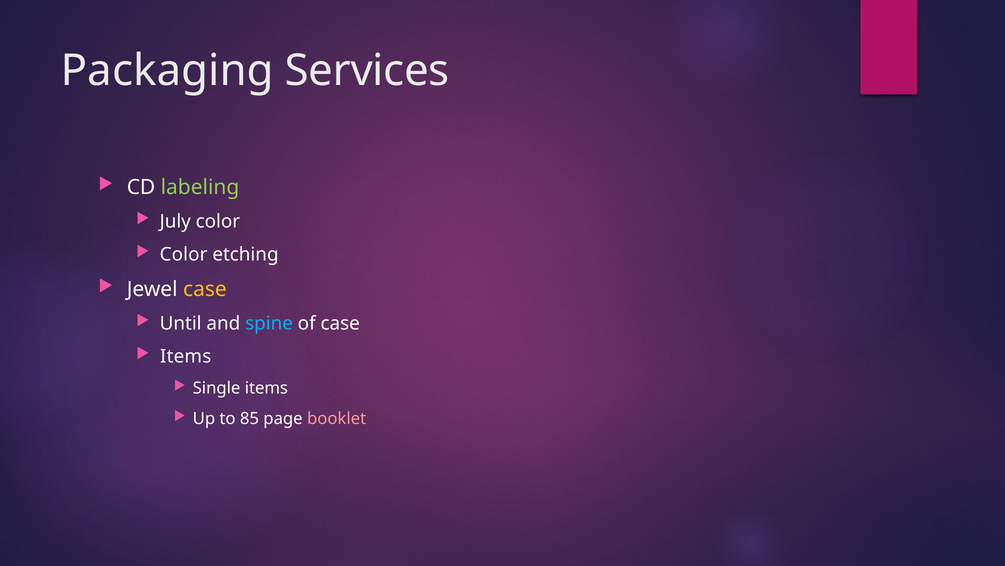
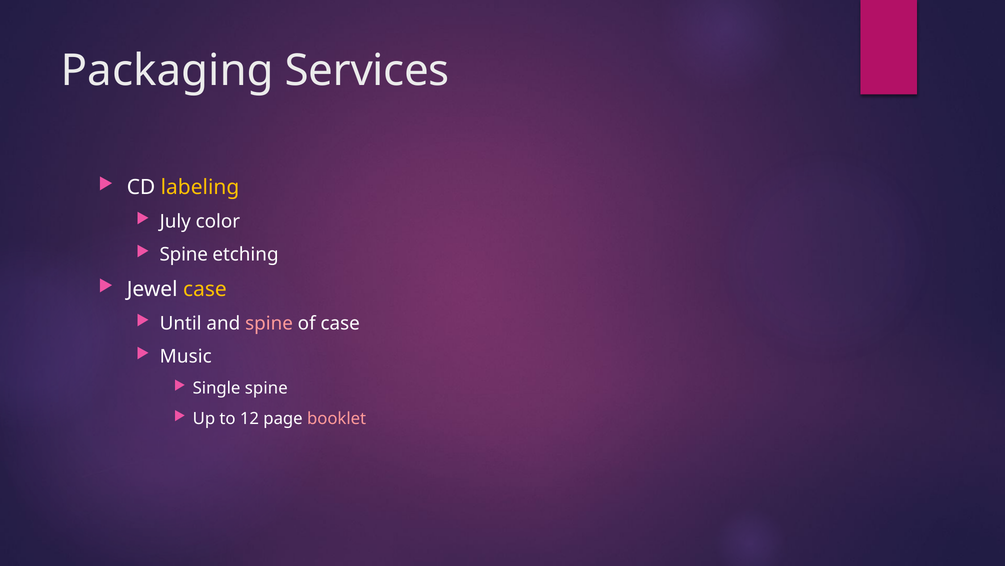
labeling colour: light green -> yellow (200, 187)
Color: Color -> Spine (184, 254)
spine colour: light blue -> pink (269, 323)
Items: Items -> Music (186, 356)
Single items: items -> spine (266, 388)
85: 85 -> 12 (249, 418)
